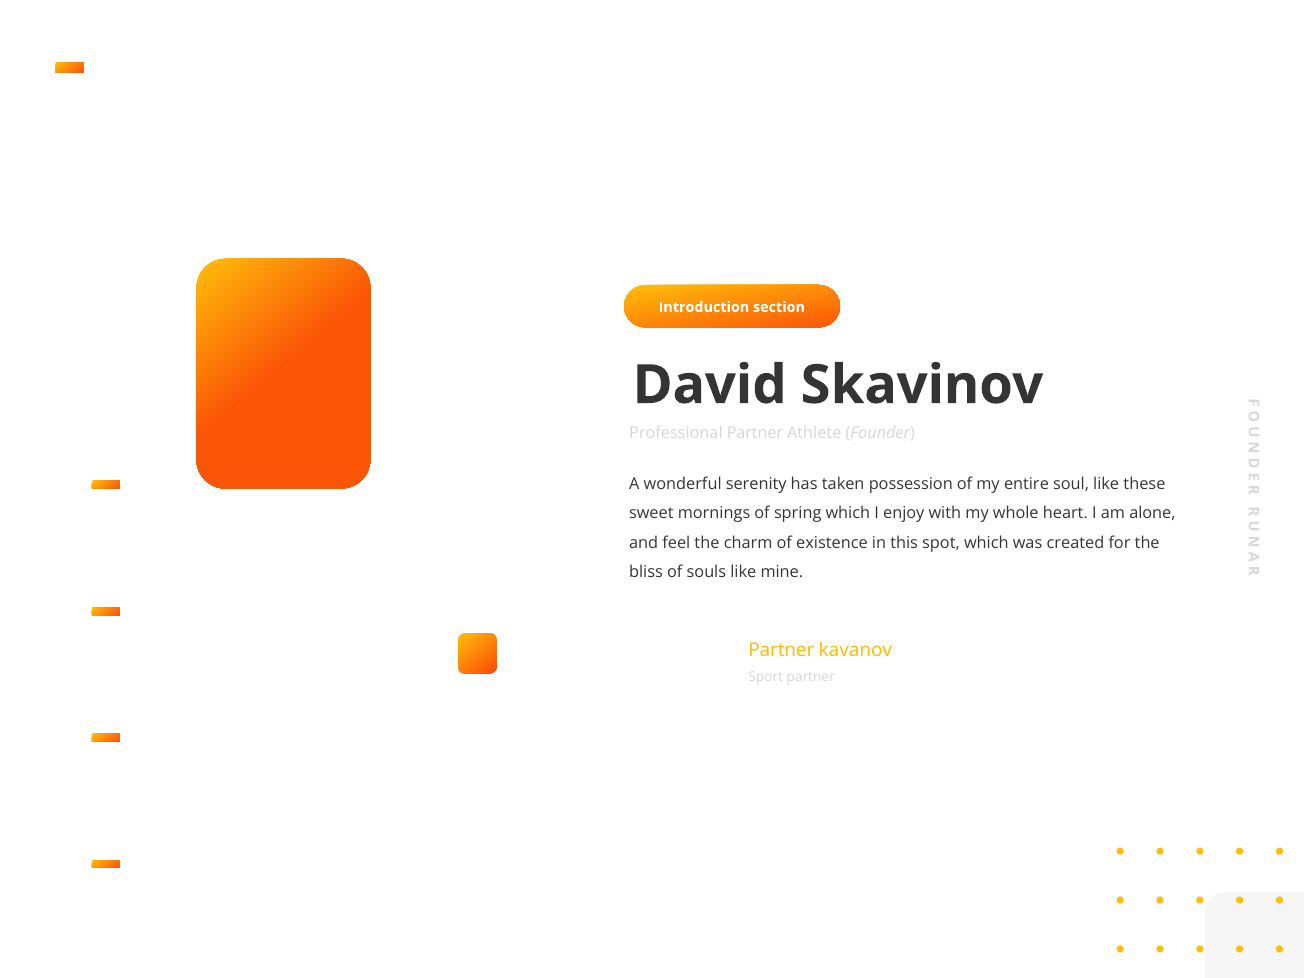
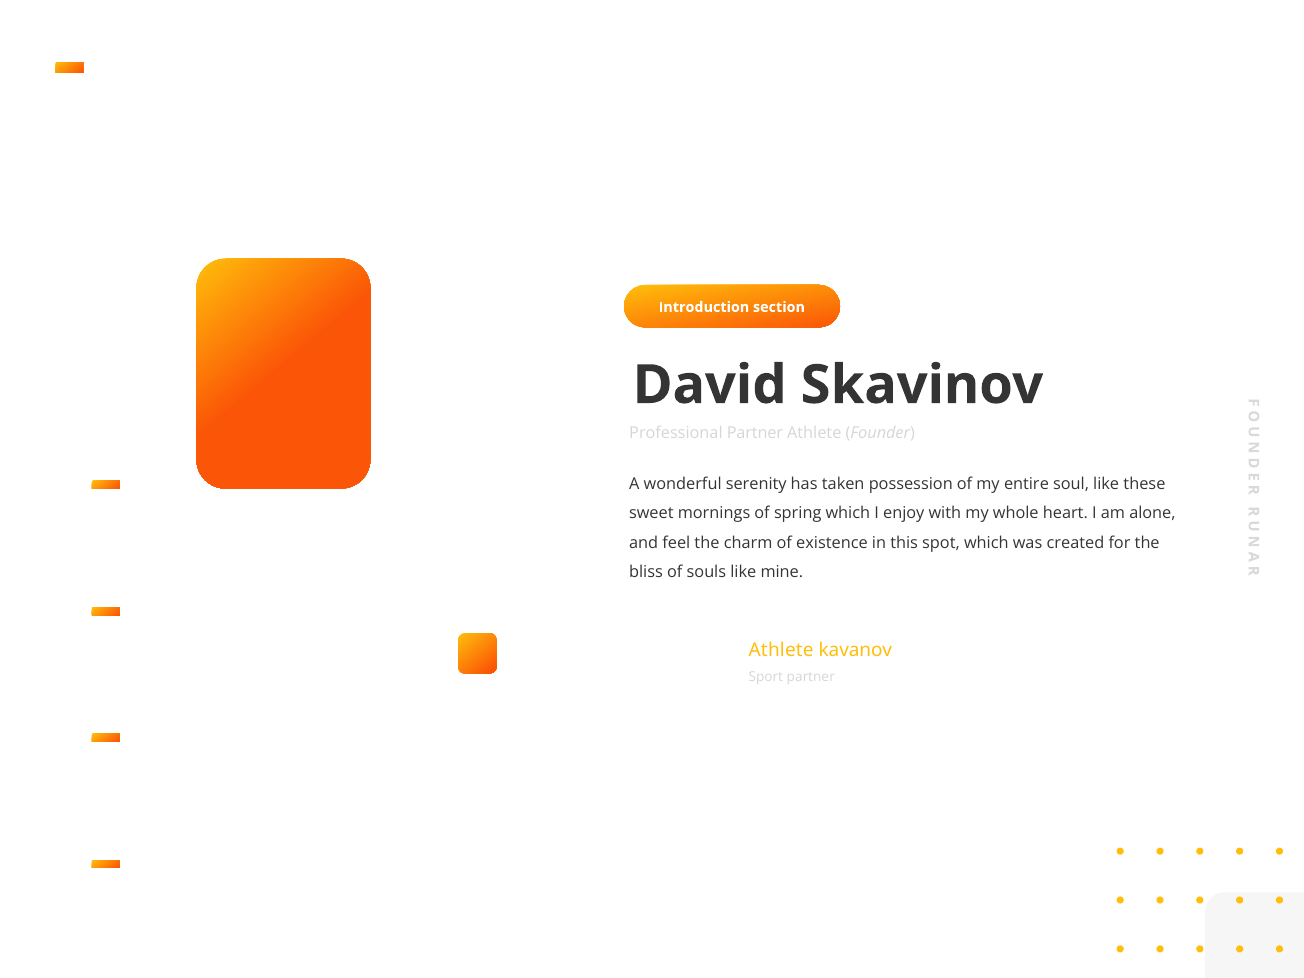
Partner: Partner -> Athlete (781, 650)
